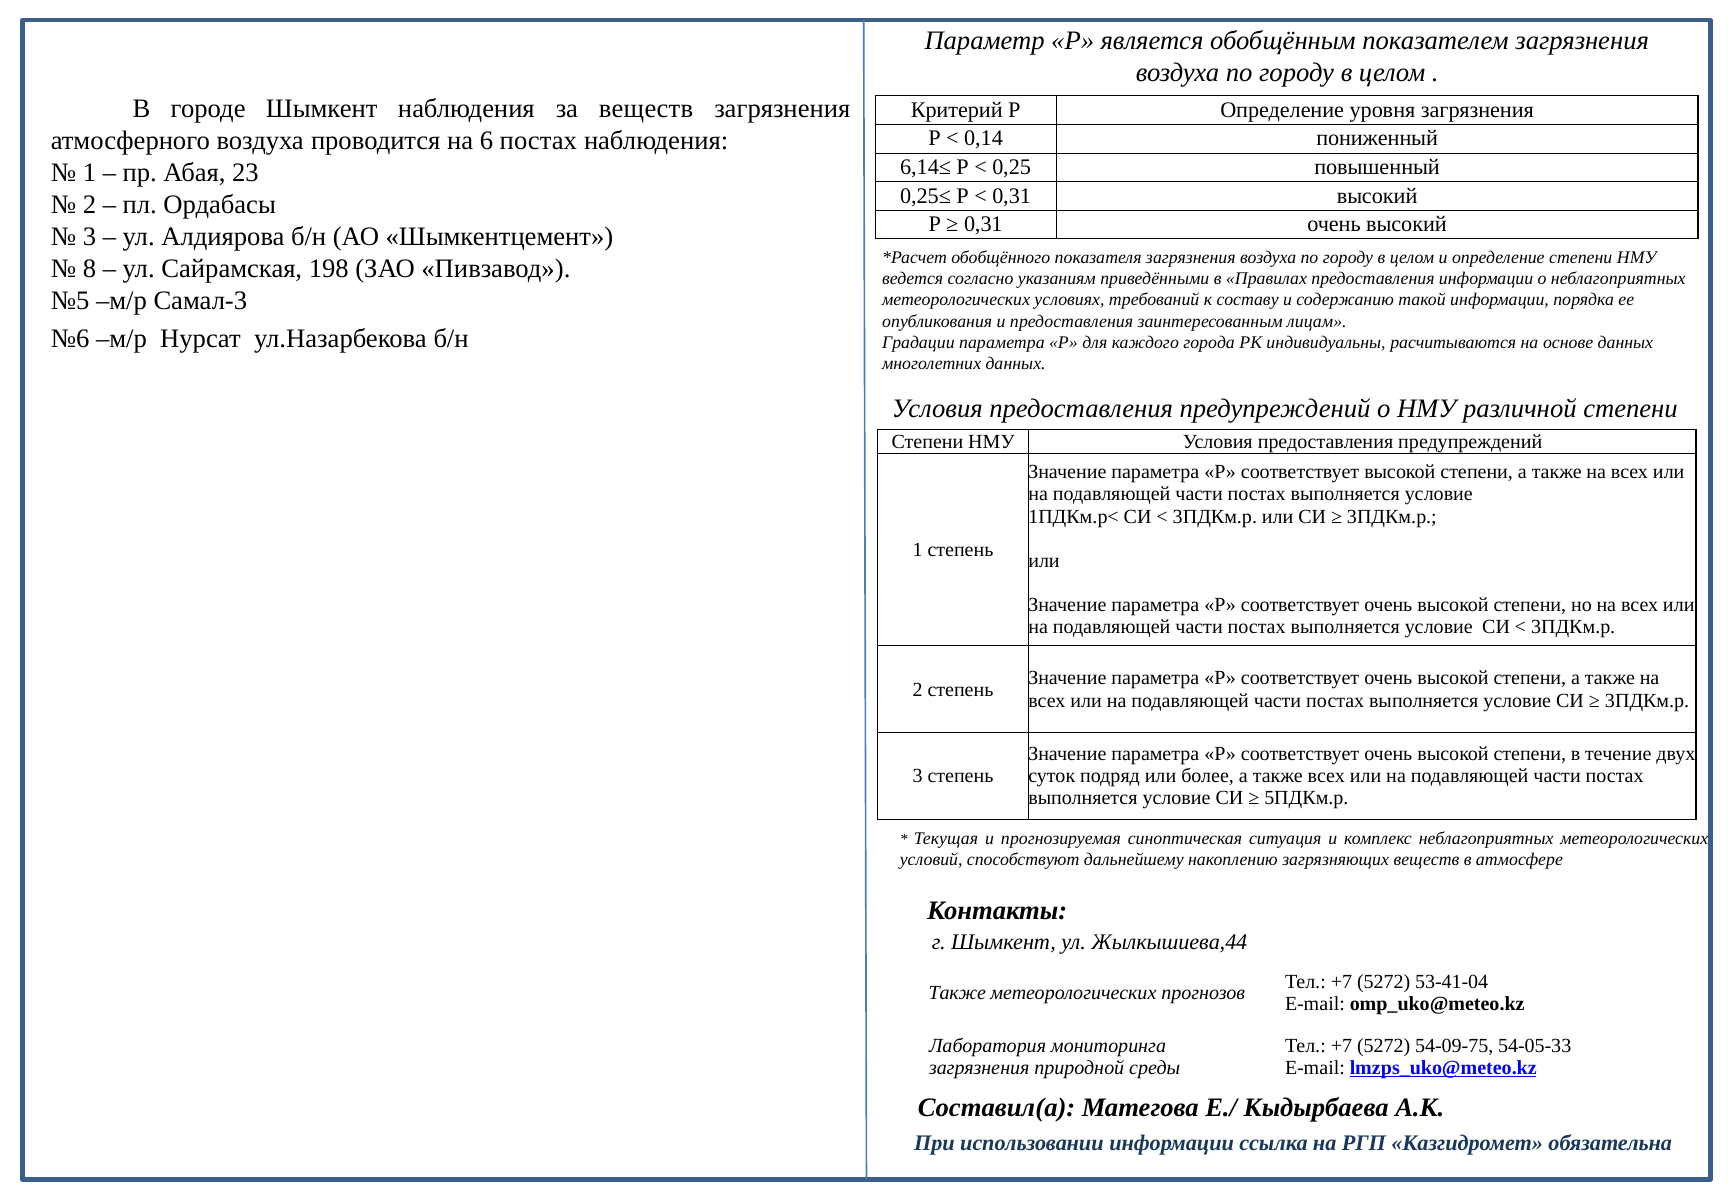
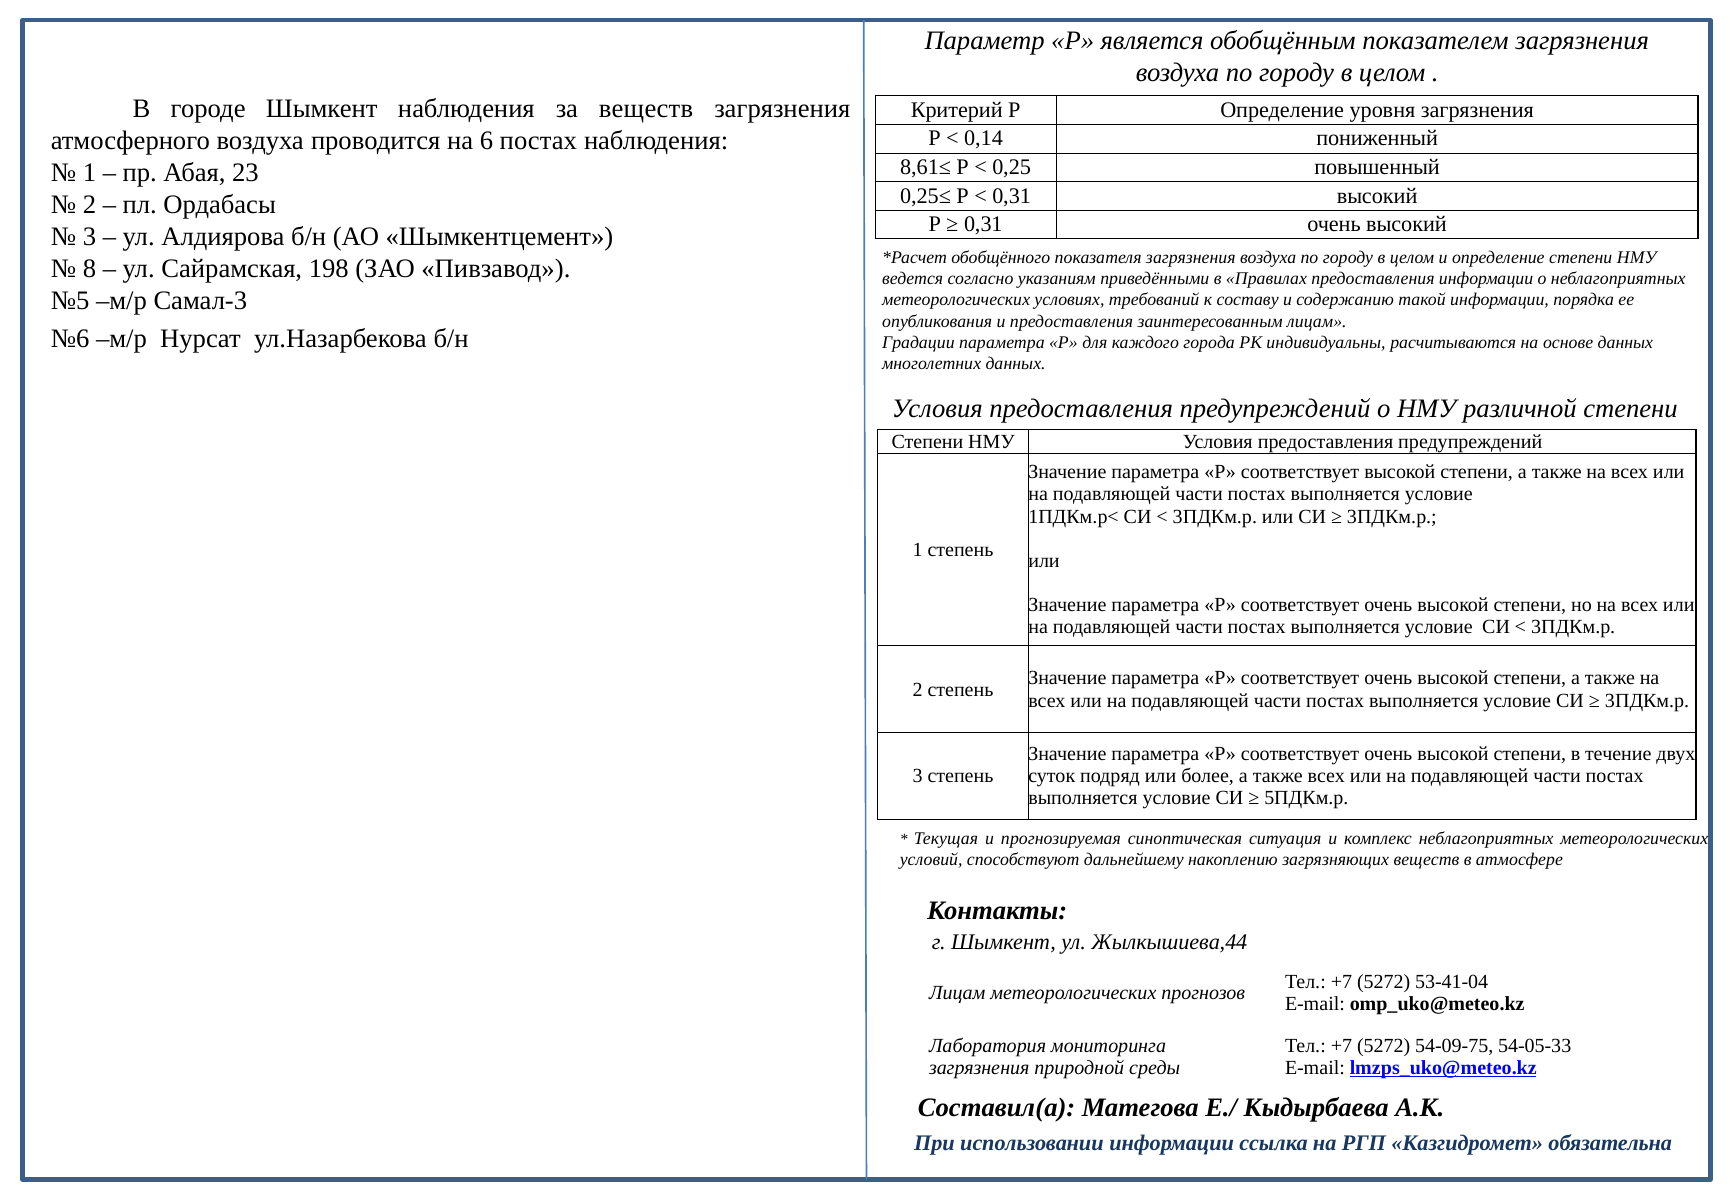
6,14≤: 6,14≤ -> 8,61≤ (926, 167)
Также: Также -> Лицам (957, 992)
